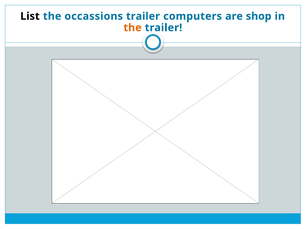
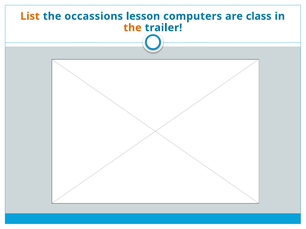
List colour: black -> orange (30, 16)
occassions trailer: trailer -> lesson (143, 16)
shop: shop -> class (259, 16)
